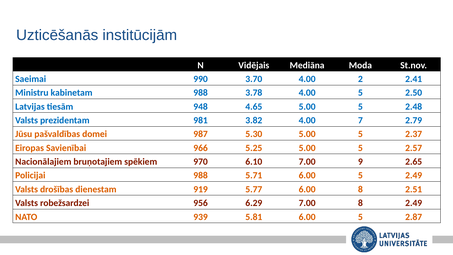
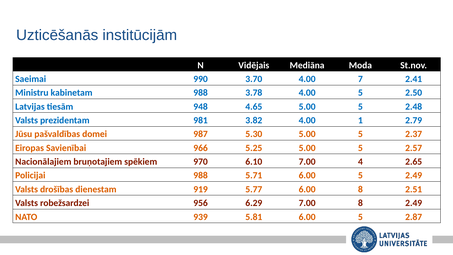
2: 2 -> 7 (360, 79)
7: 7 -> 1 (360, 120)
9: 9 -> 4 (360, 162)
